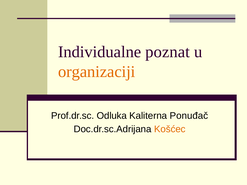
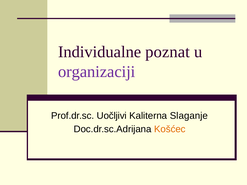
organizaciji colour: orange -> purple (97, 72)
Odluka: Odluka -> Uočljivi (112, 116)
Ponuđač: Ponuđač -> Slaganje (189, 116)
